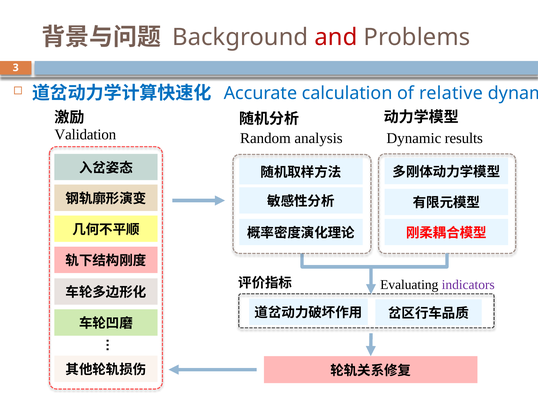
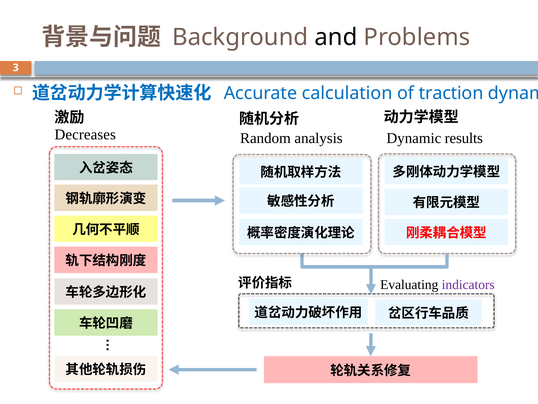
and colour: red -> black (336, 37)
relative: relative -> traction (451, 93)
Validation: Validation -> Decreases (85, 134)
